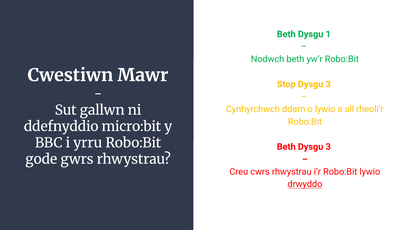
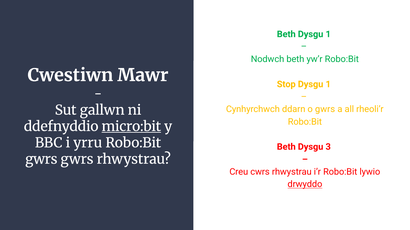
Stop Dysgu 3: 3 -> 1 (328, 84)
o lywio: lywio -> gwrs (325, 110)
micro:bit underline: none -> present (131, 127)
gode: gode -> gwrs (41, 160)
